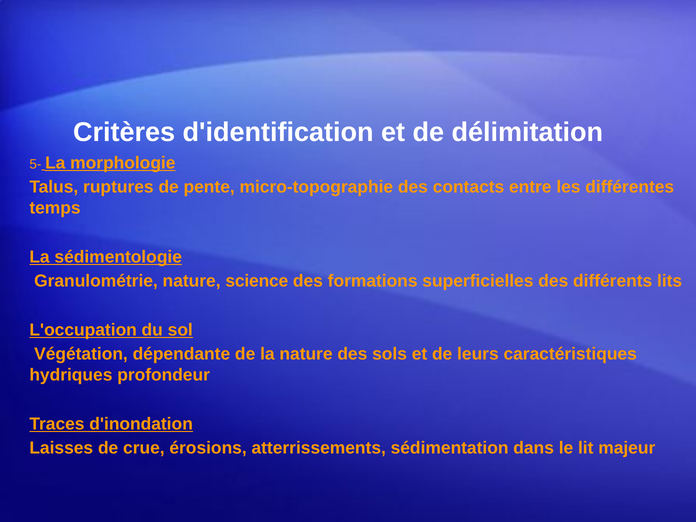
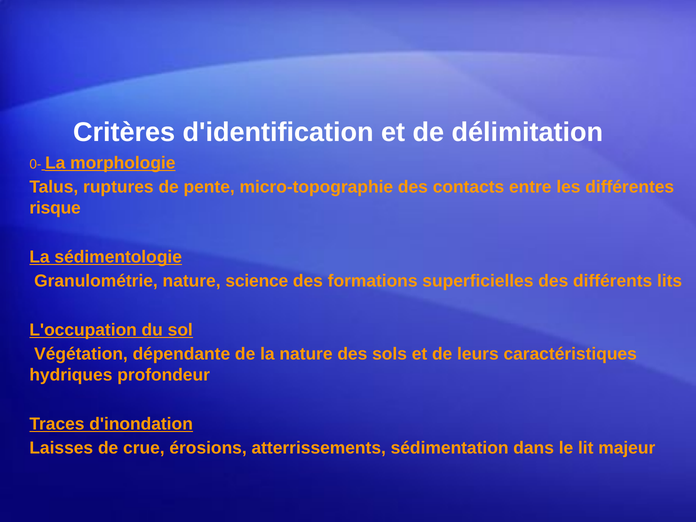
5-: 5- -> 0- (35, 164)
temps: temps -> risque (55, 208)
